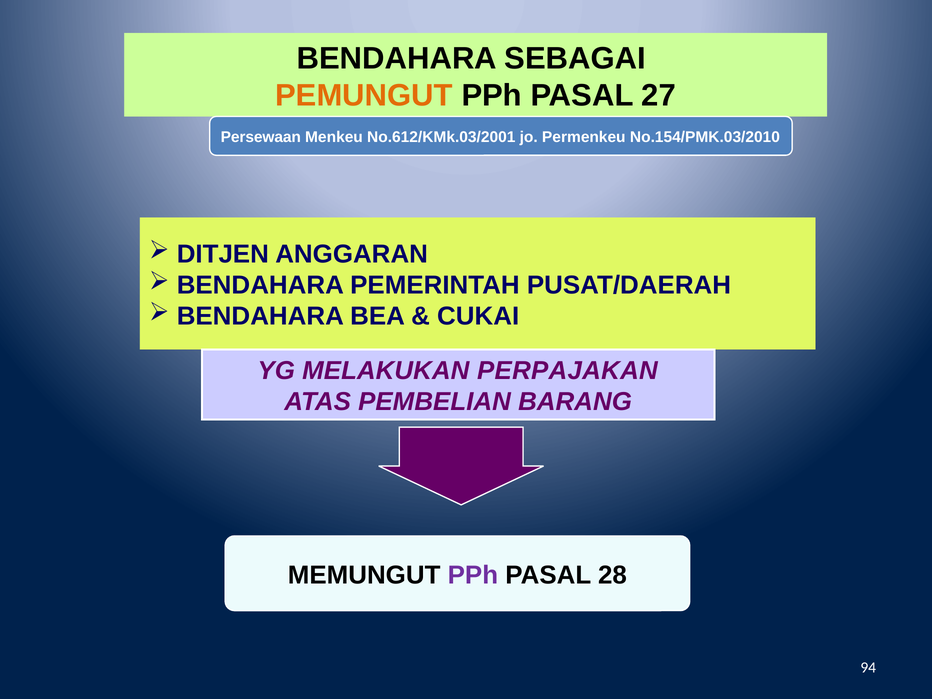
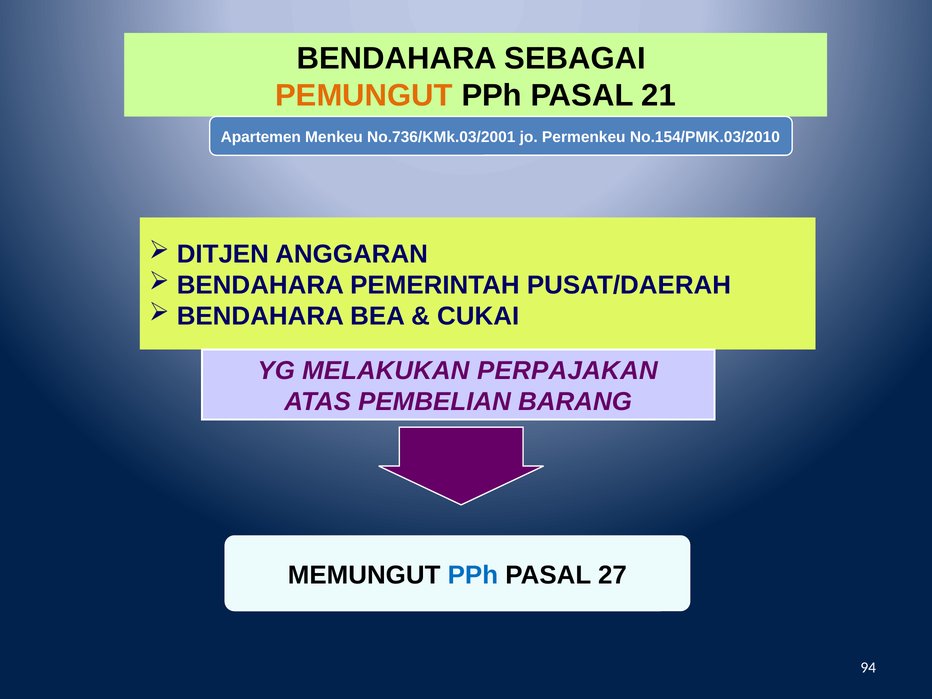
27: 27 -> 21 (659, 96)
Persewaan: Persewaan -> Apartemen (261, 137)
No.612/KMk.03/2001: No.612/KMk.03/2001 -> No.736/KMk.03/2001 (441, 137)
PPh colour: purple -> blue (473, 575)
28: 28 -> 27 (612, 575)
